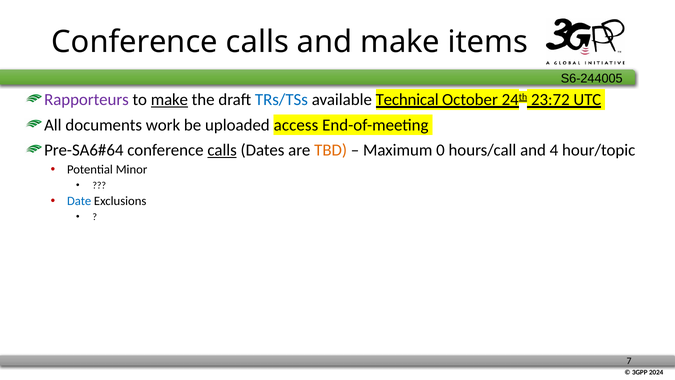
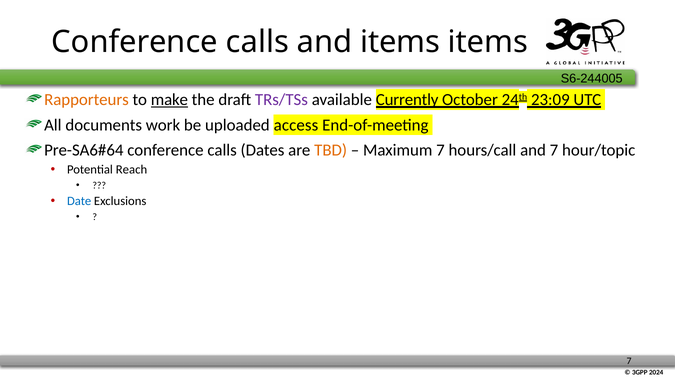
and make: make -> items (400, 42)
Rapporteurs colour: purple -> orange (87, 100)
TRs/TSs colour: blue -> purple (281, 100)
Technical: Technical -> Currently (407, 100)
23:72: 23:72 -> 23:09 (550, 100)
calls underline: present -> none (222, 150)
Maximum 0: 0 -> 7 (440, 150)
and 4: 4 -> 7 (554, 150)
Minor: Minor -> Reach (132, 170)
